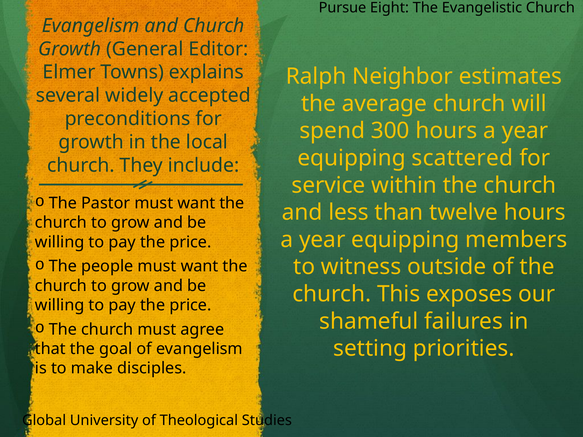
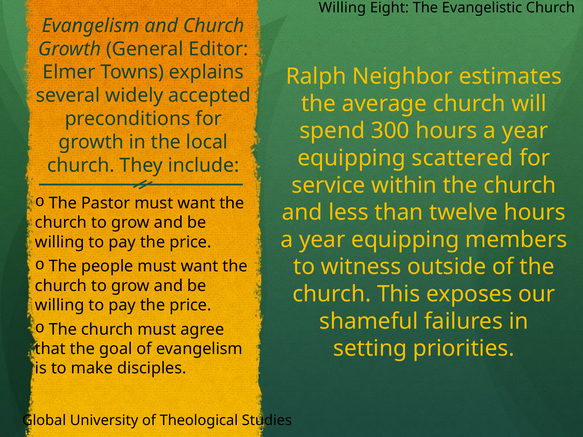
Pursue: Pursue -> Willing (342, 8)
